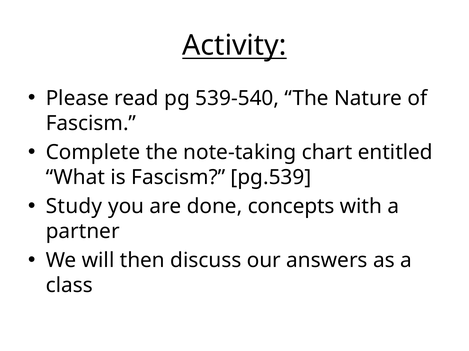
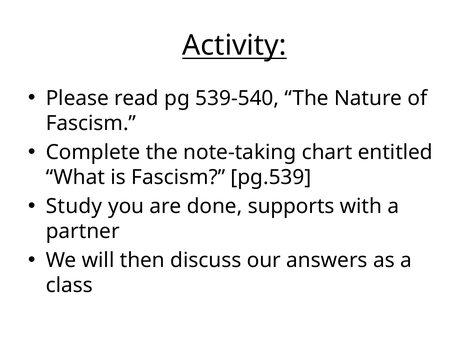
concepts: concepts -> supports (291, 207)
